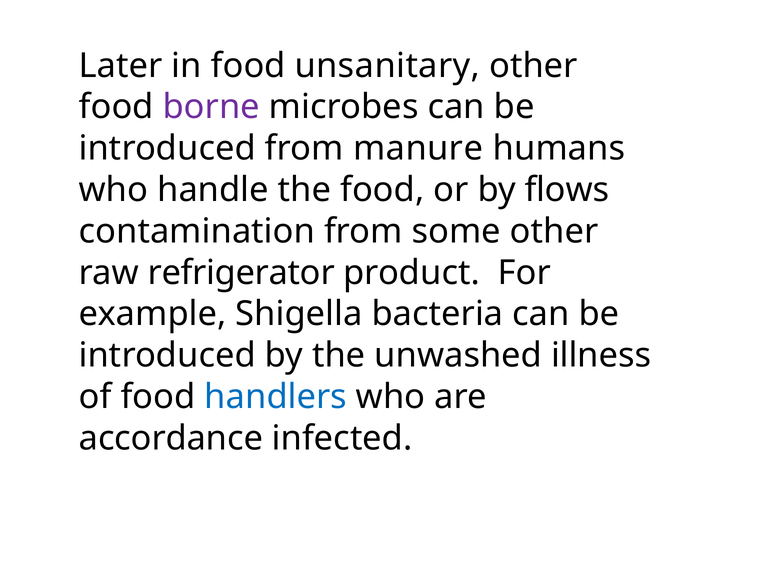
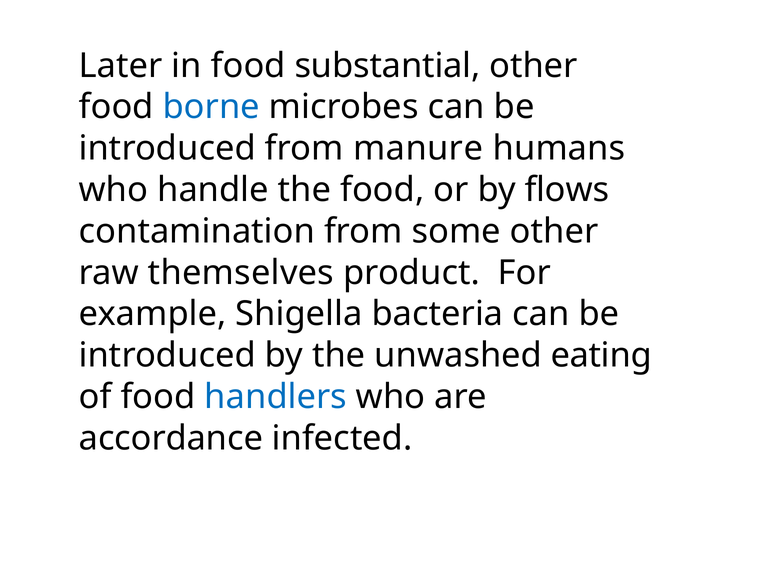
unsanitary: unsanitary -> substantial (388, 66)
borne colour: purple -> blue (211, 107)
refrigerator: refrigerator -> themselves (241, 273)
illness: illness -> eating (601, 356)
